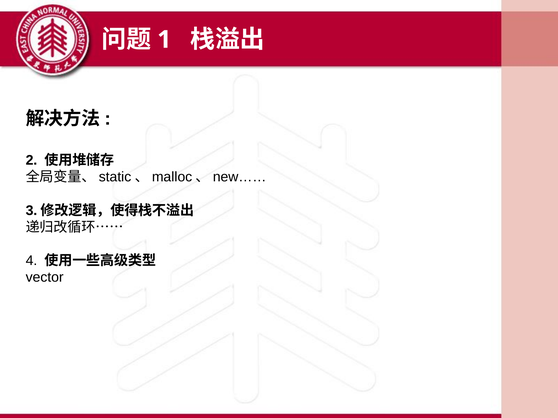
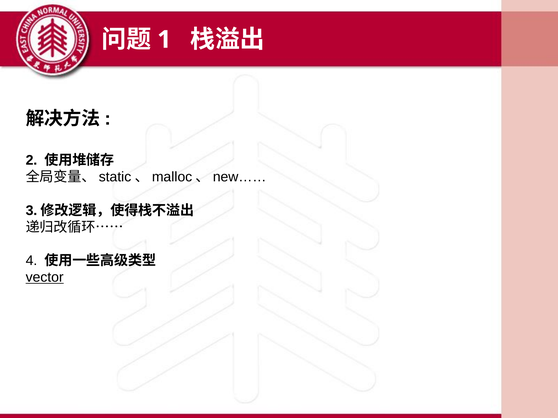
vector underline: none -> present (45, 278)
